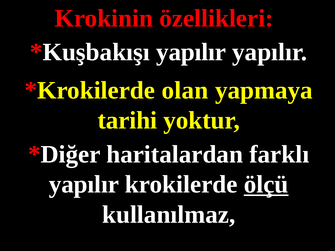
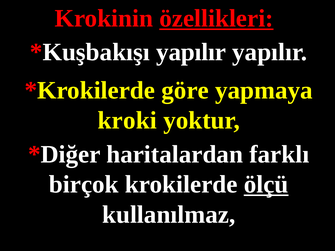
özellikleri underline: none -> present (216, 18)
olan: olan -> göre (185, 90)
tarihi: tarihi -> kroki (127, 121)
yapılır: yapılır -> birçok (84, 185)
